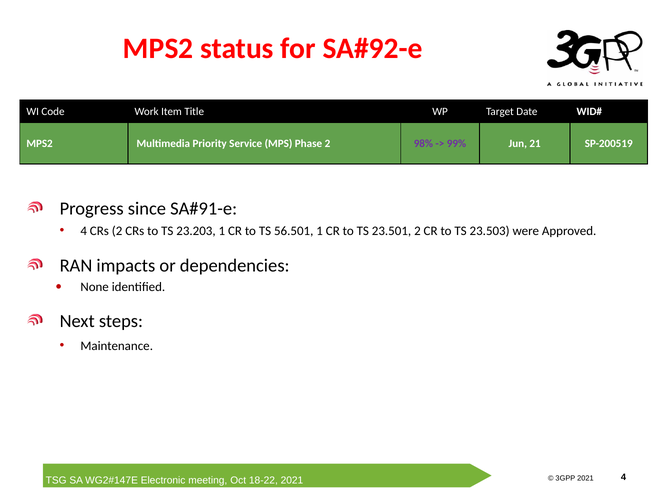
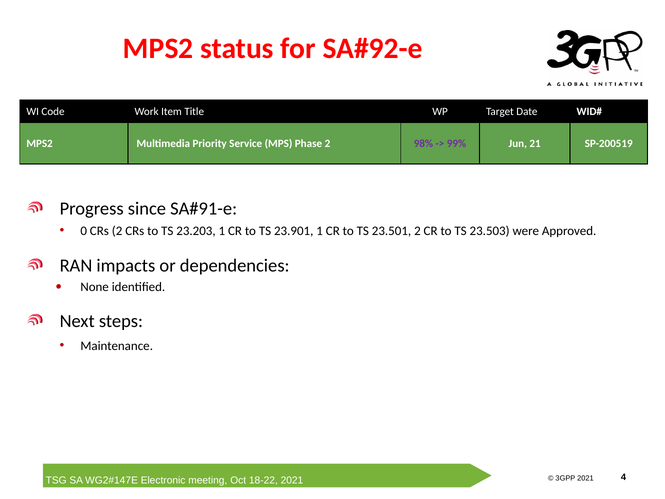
4: 4 -> 0 (84, 231)
56.501: 56.501 -> 23.901 (294, 231)
